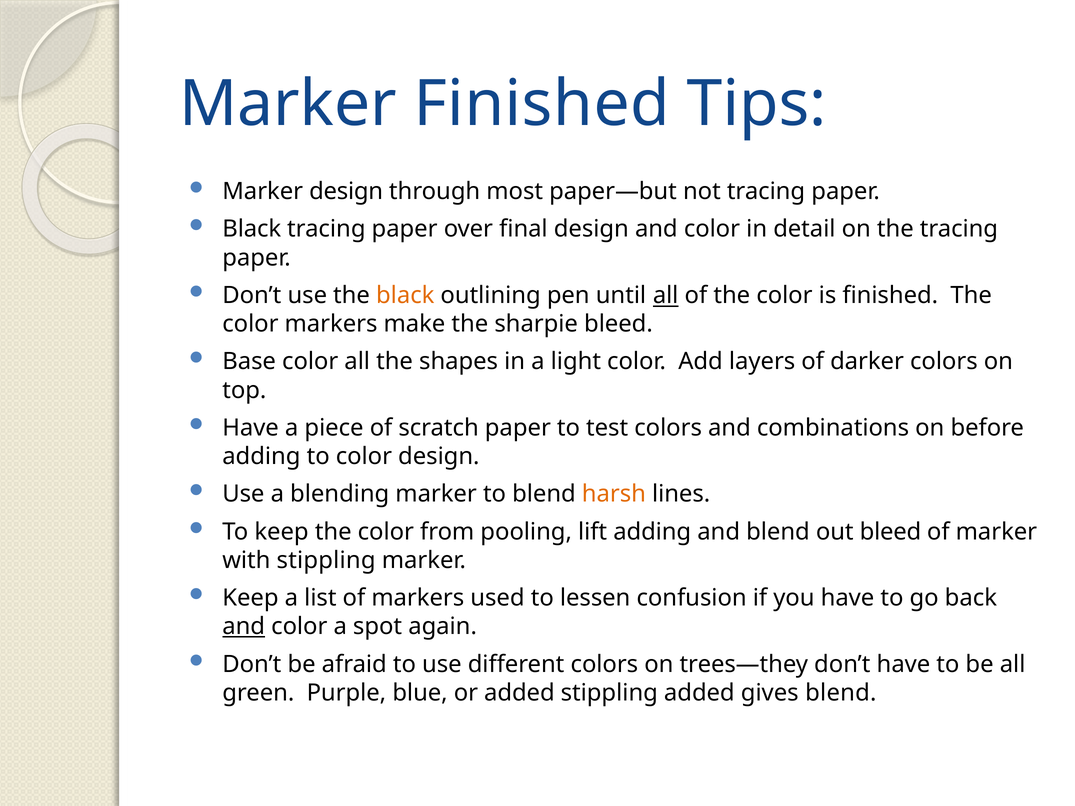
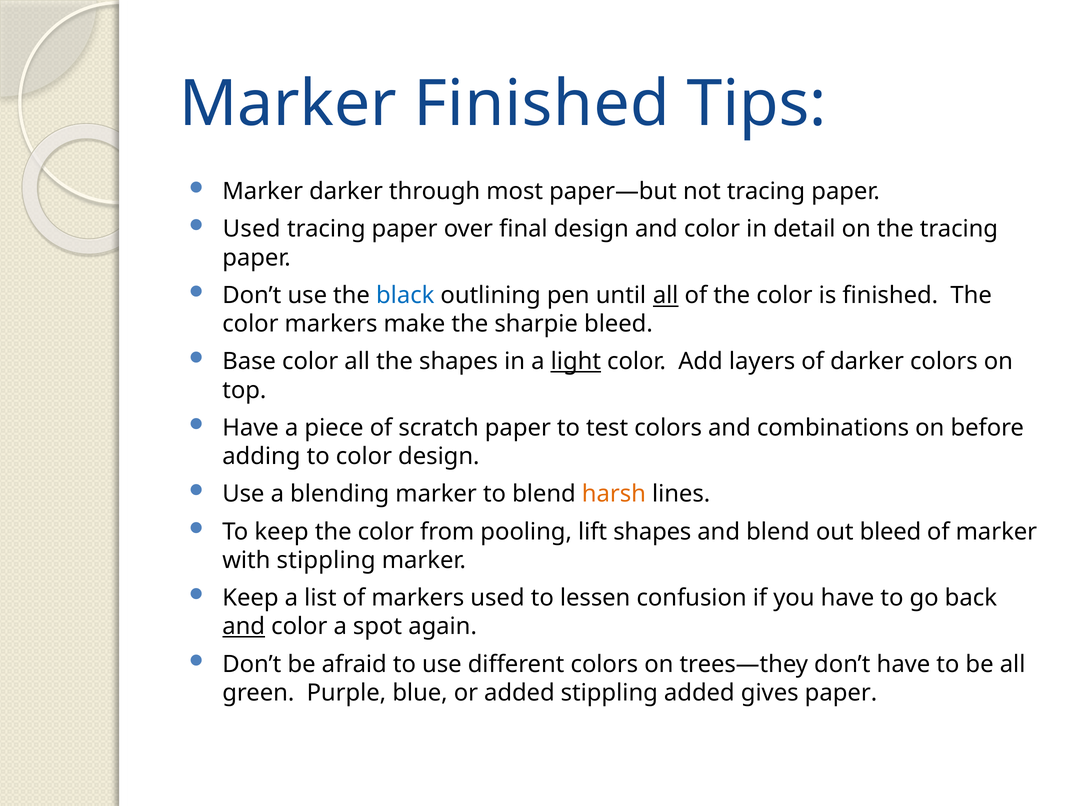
Marker design: design -> darker (346, 192)
Black: Black -> Used (252, 229)
black colour: orange -> blue (405, 295)
light underline: none -> present (576, 362)
lift adding: adding -> shapes (652, 532)
gives blend: blend -> paper (841, 693)
